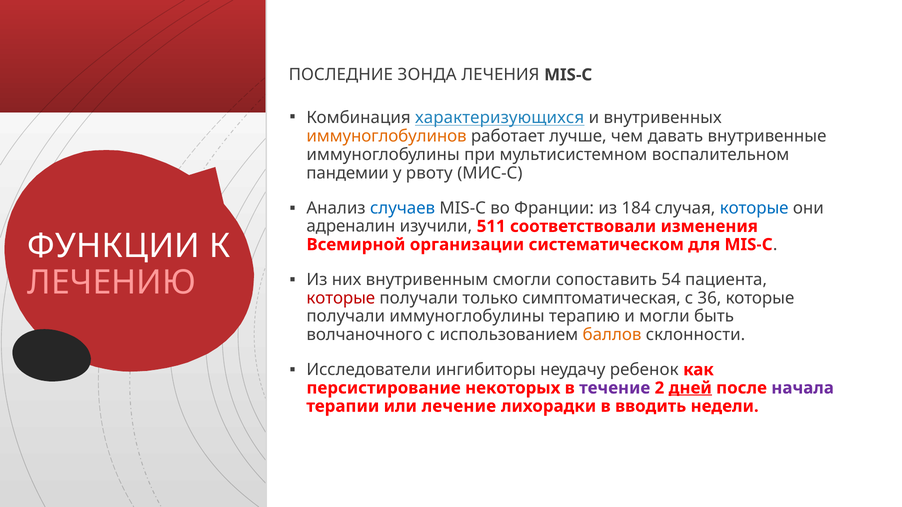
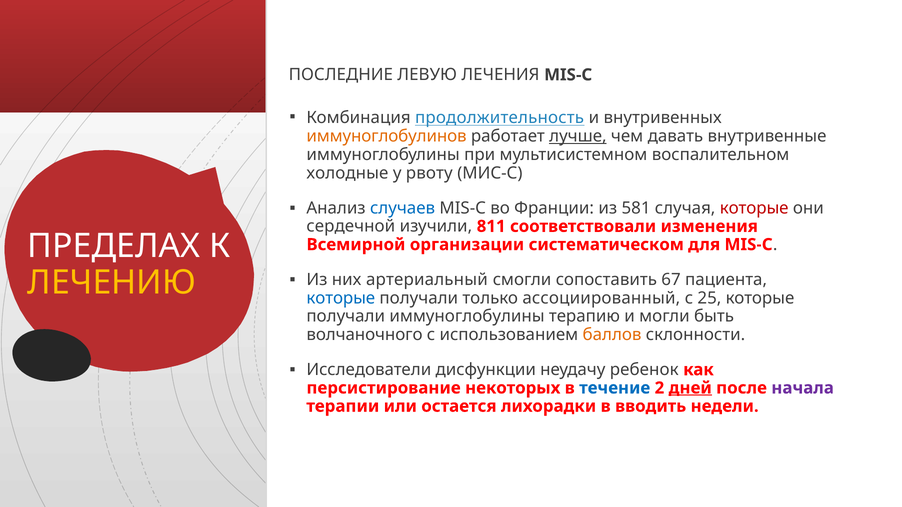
ЗОНДА: ЗОНДА -> ЛЕВУЮ (427, 75)
характеризующихся: характеризующихся -> продолжительность (500, 118)
лучше underline: none -> present (578, 137)
пандемии: пандемии -> холодные (347, 173)
184: 184 -> 581 (636, 208)
которые colour: blue -> red (754, 208)
адреналин: адреналин -> сердечной (351, 227)
511: 511 -> 811 (491, 227)
ФУНКЦИИ: ФУНКЦИИ -> ПРЕДЕЛАХ (114, 246)
внутривенным: внутривенным -> артериальный (427, 280)
54: 54 -> 67 (671, 280)
ЛЕЧЕНИЮ colour: pink -> yellow (112, 283)
которые colour: red -> blue (341, 298)
симптоматическая: симптоматическая -> ассоциированный (601, 298)
36: 36 -> 25 (709, 298)
ингибиторы: ингибиторы -> дисфункции (486, 370)
течение colour: purple -> blue (615, 388)
лечение: лечение -> остается (459, 406)
